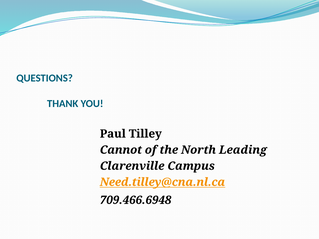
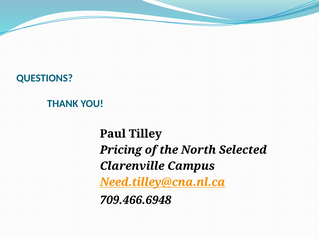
Cannot: Cannot -> Pricing (121, 150)
Leading: Leading -> Selected (243, 150)
